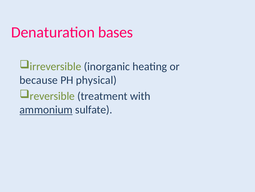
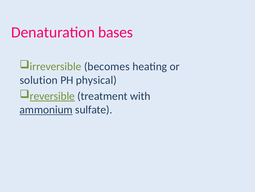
inorganic: inorganic -> becomes (107, 66)
because: because -> solution (39, 80)
reversible underline: none -> present (52, 96)
